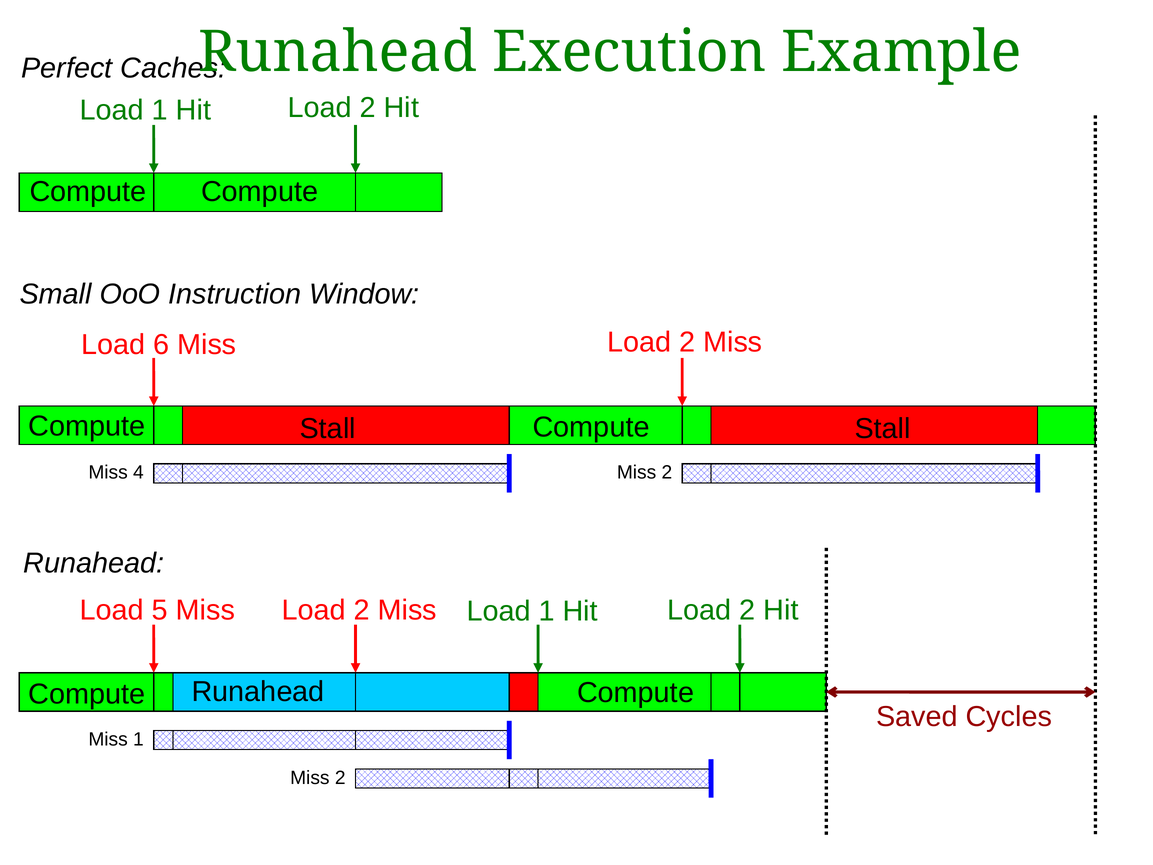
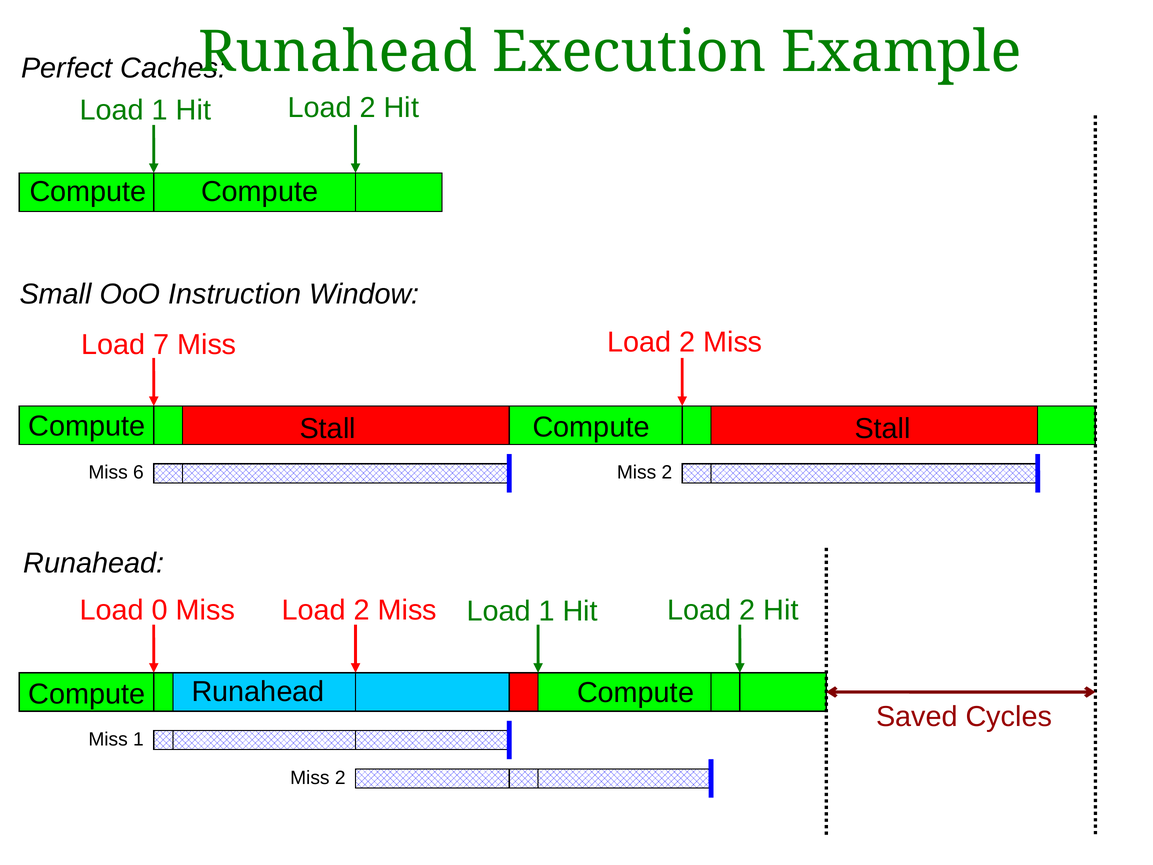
6: 6 -> 7 (161, 344)
4: 4 -> 6 (138, 472)
5: 5 -> 0 (160, 610)
